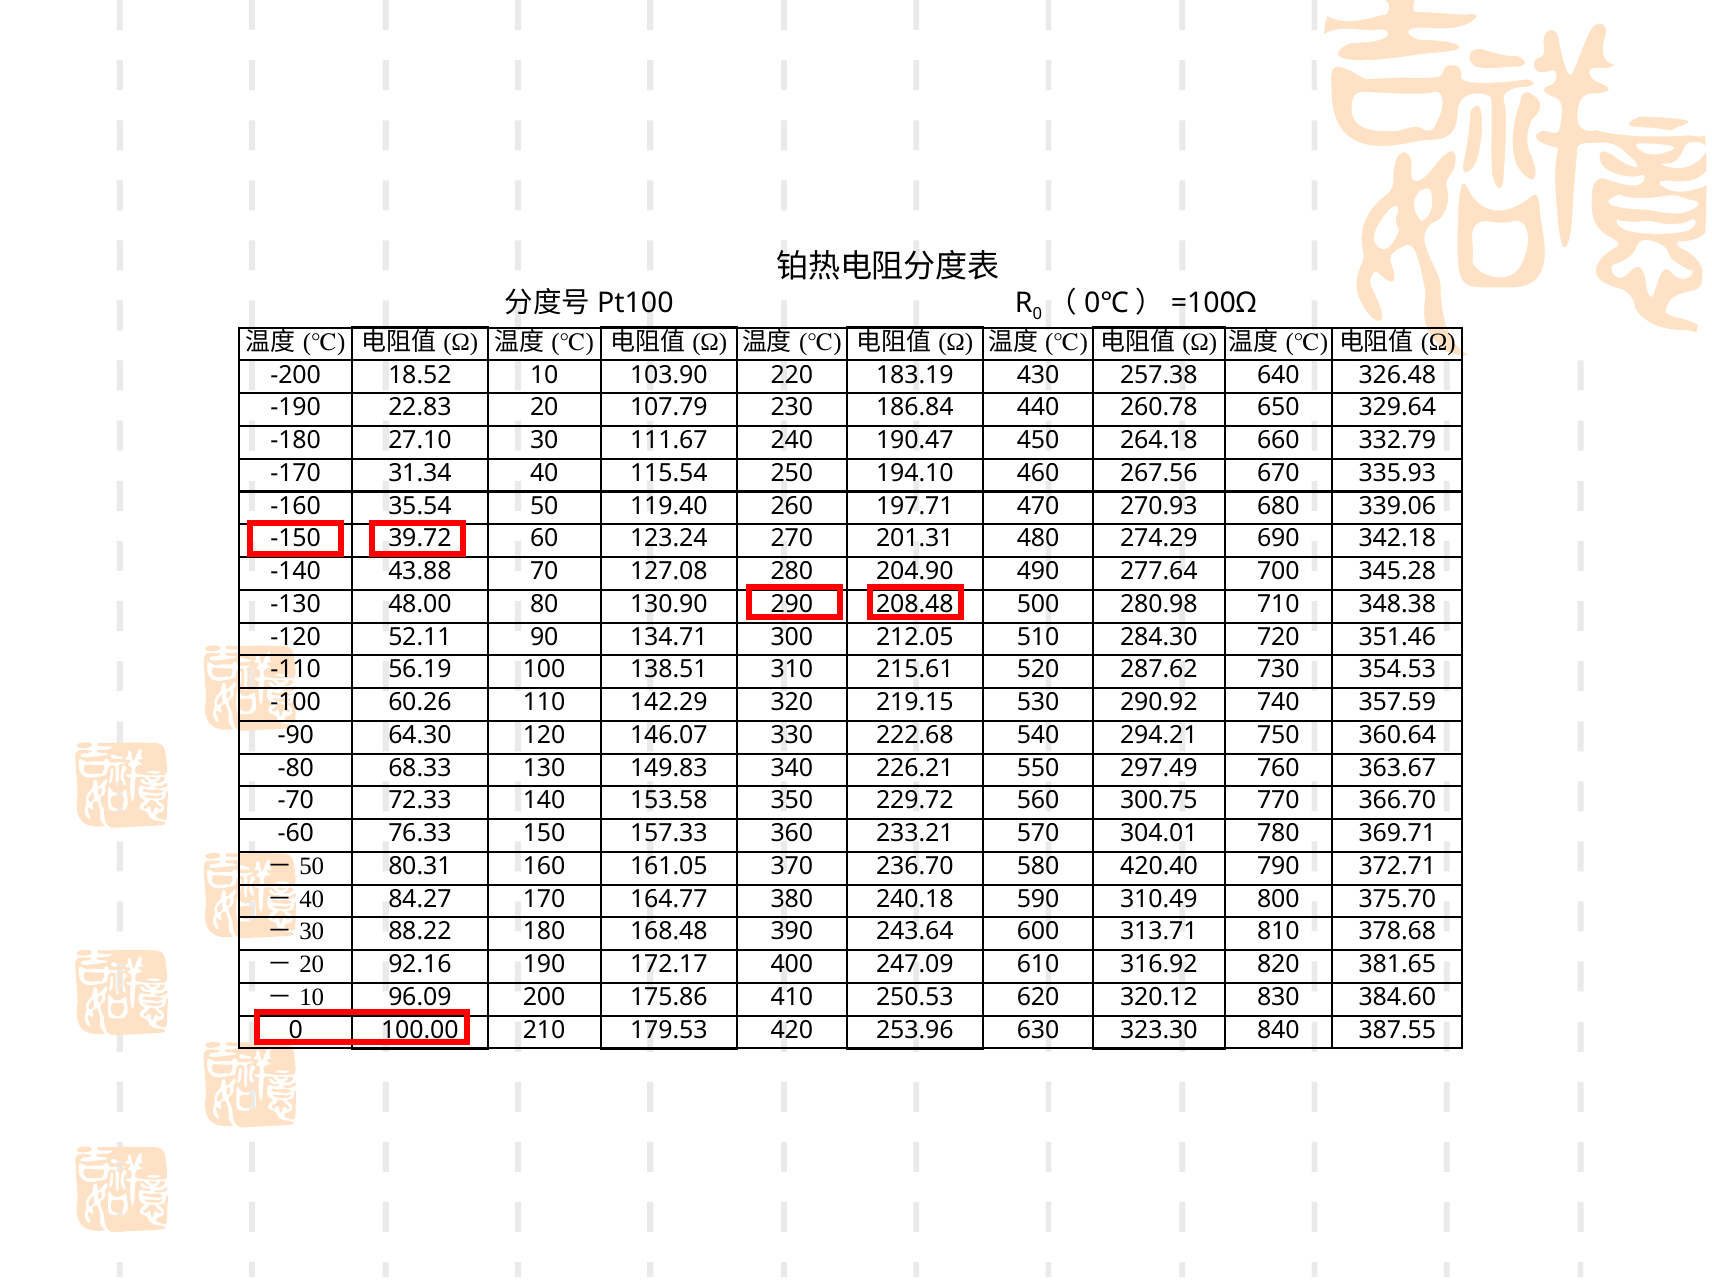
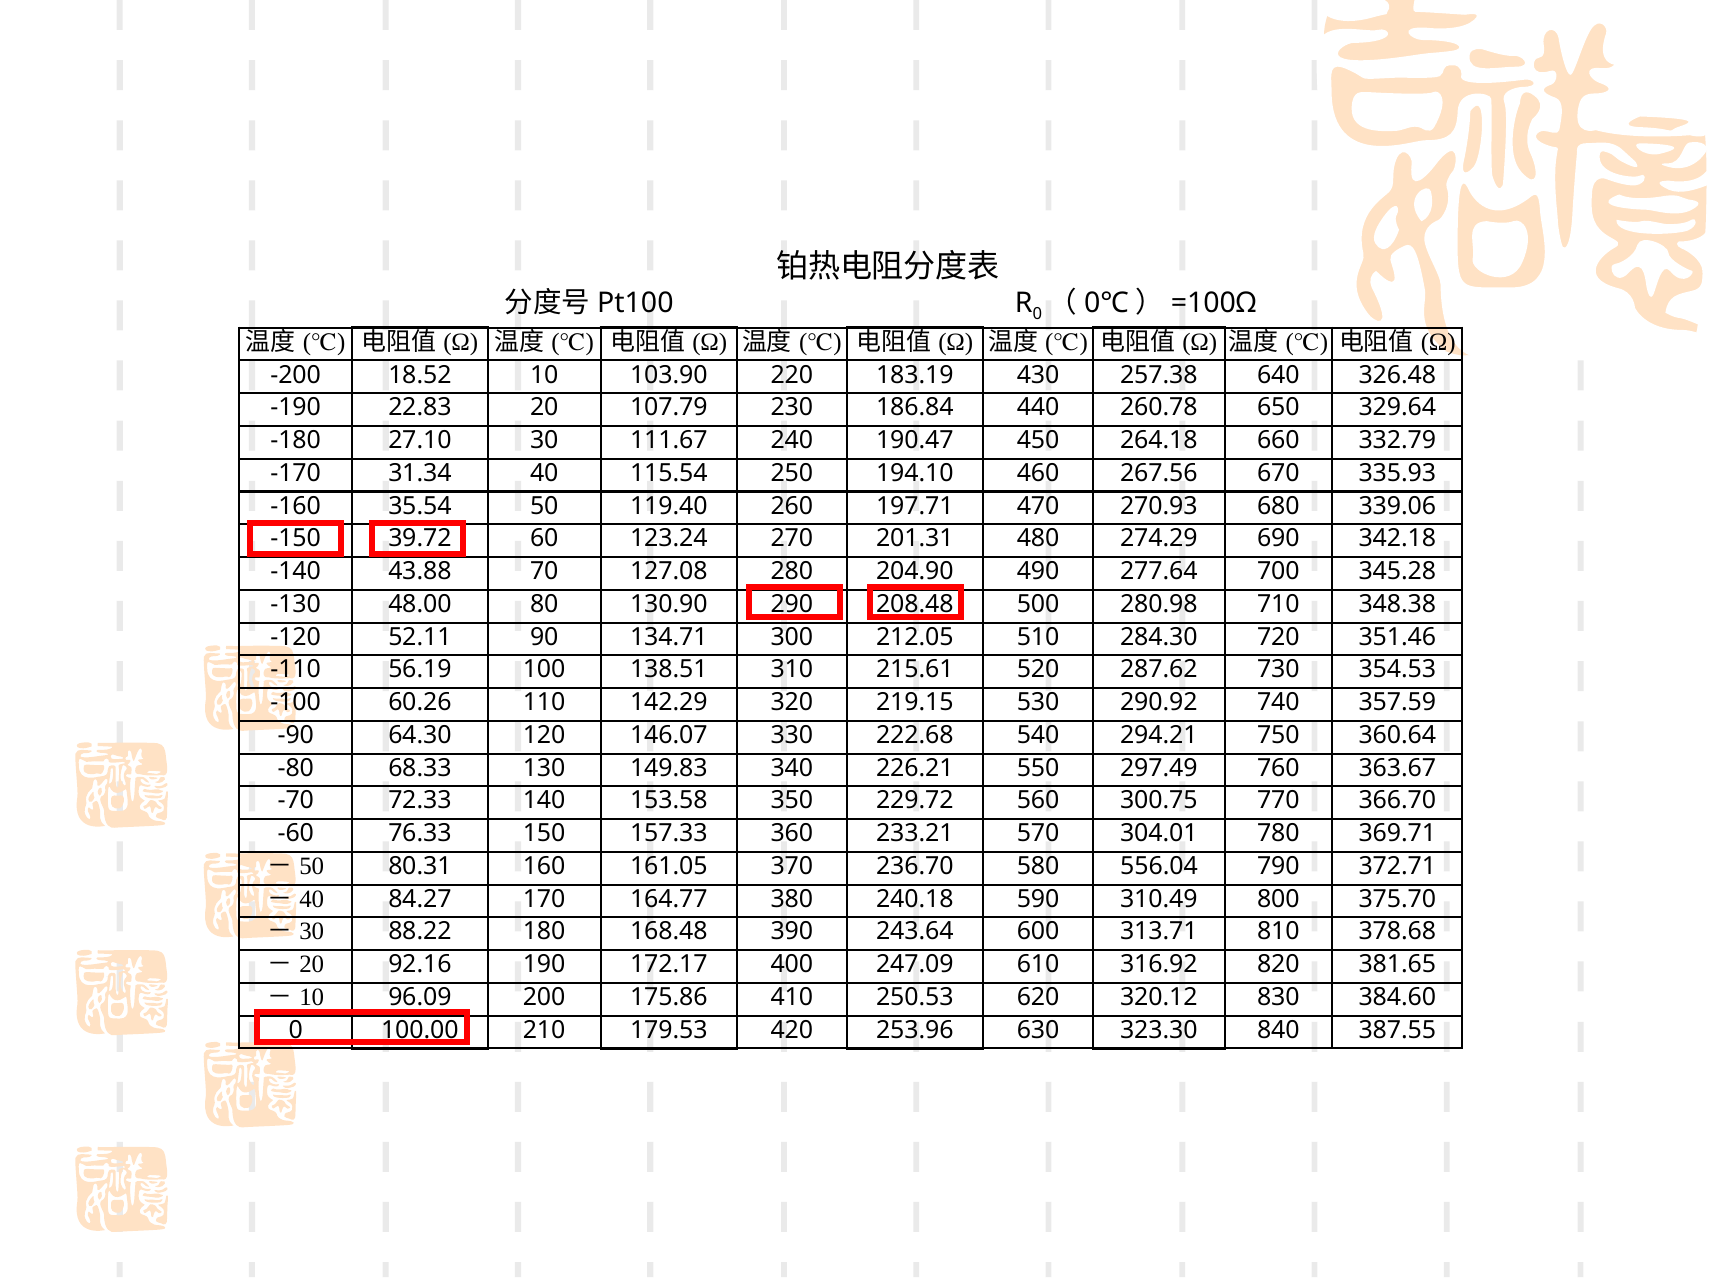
420.40: 420.40 -> 556.04 (1159, 866)
